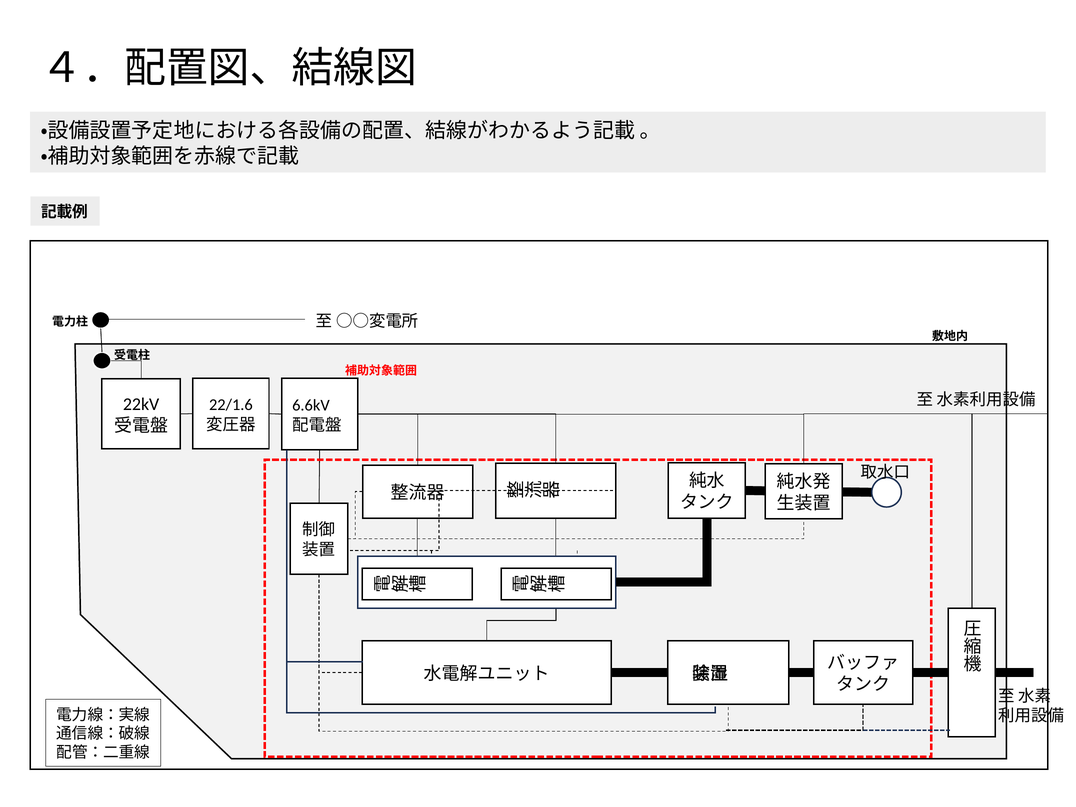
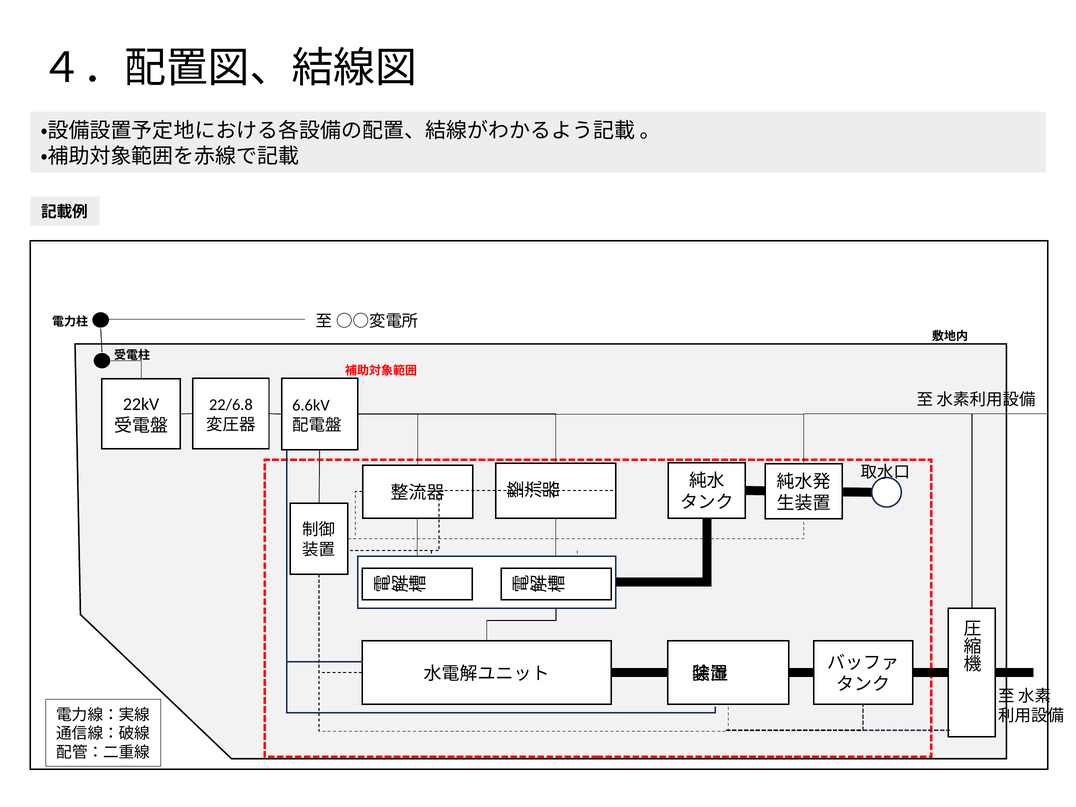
22/1.6: 22/1.6 -> 22/6.8 (231, 405)
